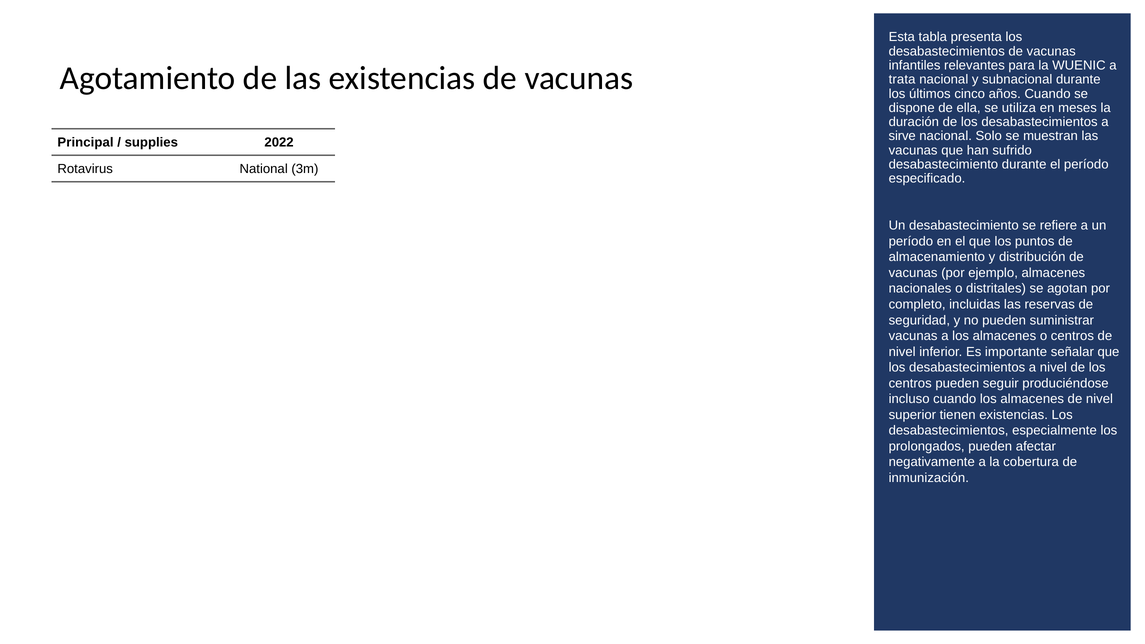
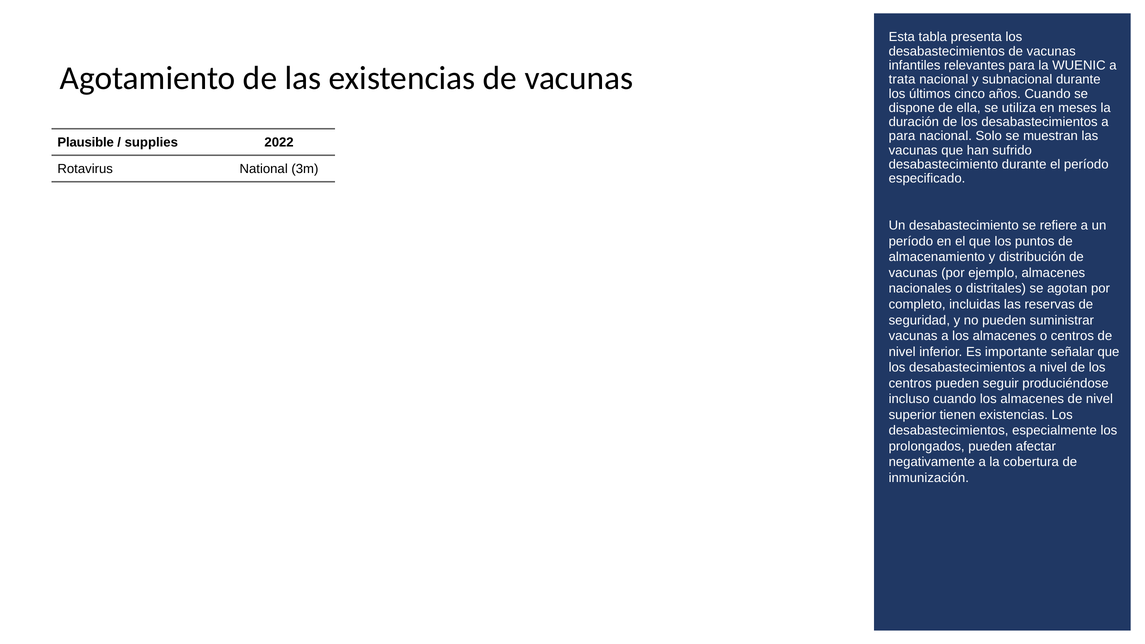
sirve: sirve -> para (902, 136)
Principal: Principal -> Plausible (86, 142)
